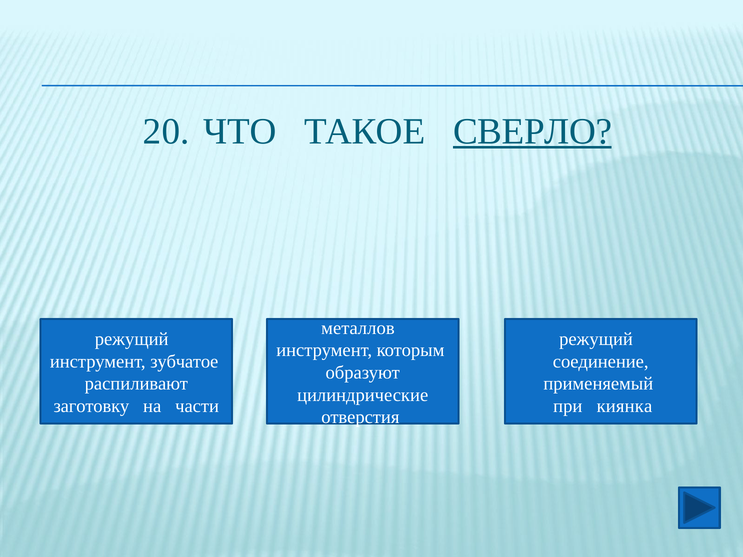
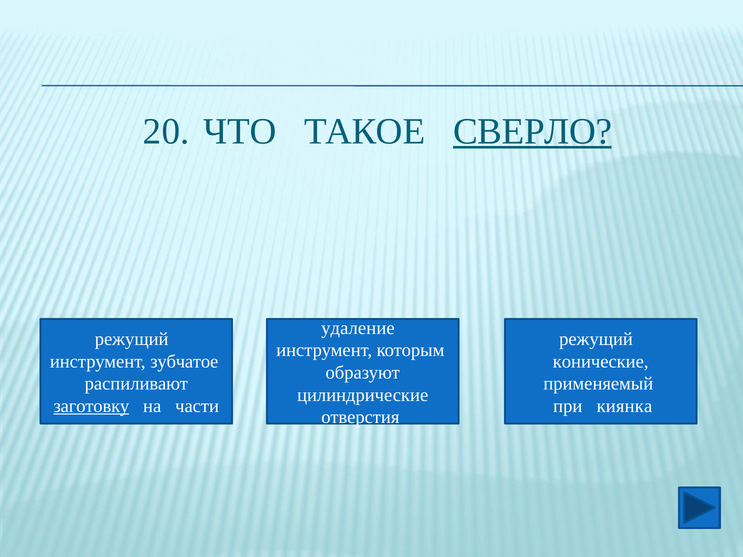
металлов: металлов -> удаление (358, 328)
соединение: соединение -> конические (601, 362)
заготовку underline: none -> present (91, 406)
